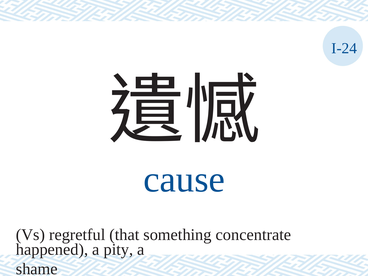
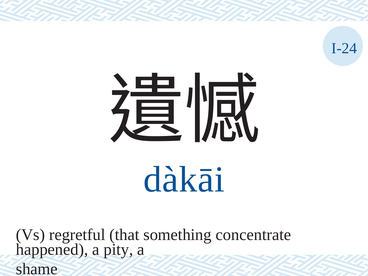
cause: cause -> dàkāi (184, 180)
